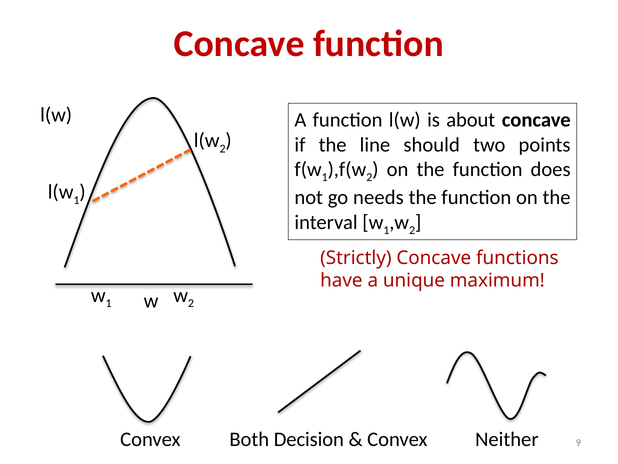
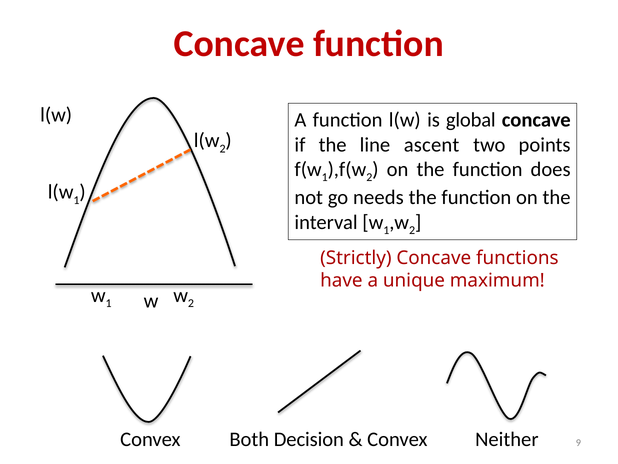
about: about -> global (471, 120)
should: should -> ascent (432, 145)
